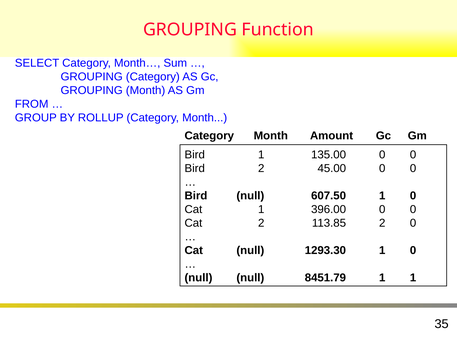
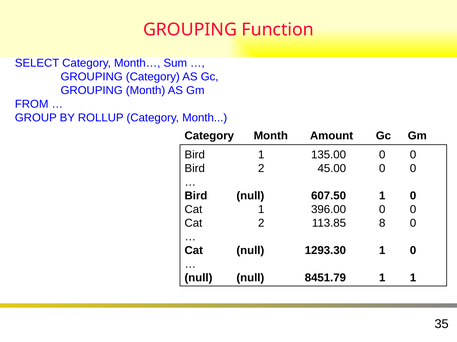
113.85 2: 2 -> 8 (382, 224)
